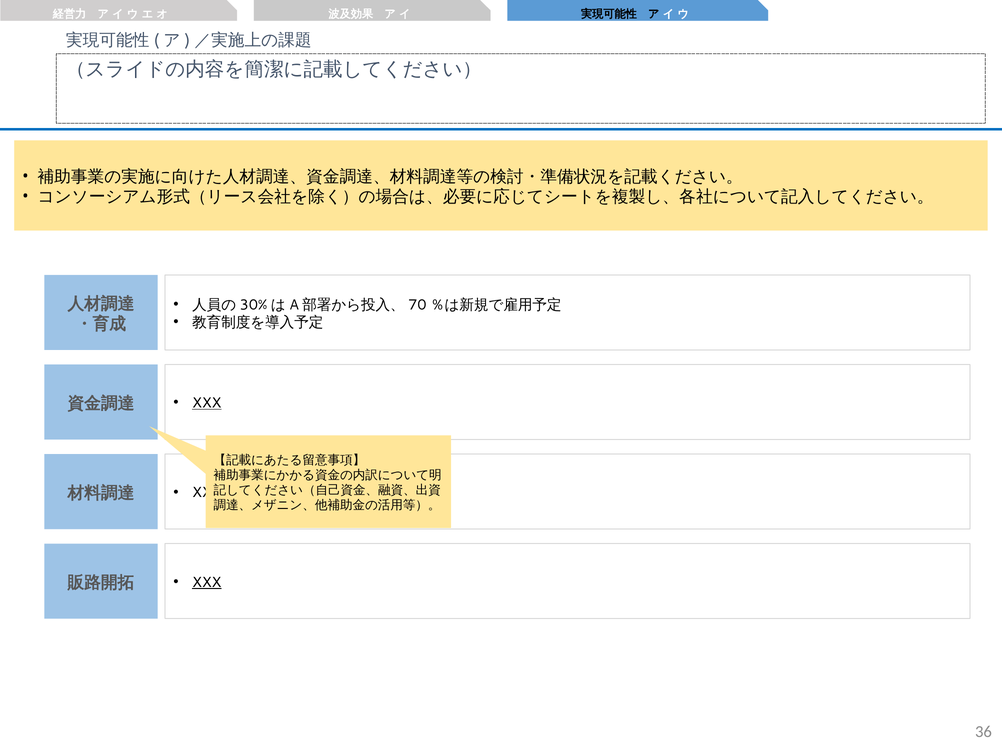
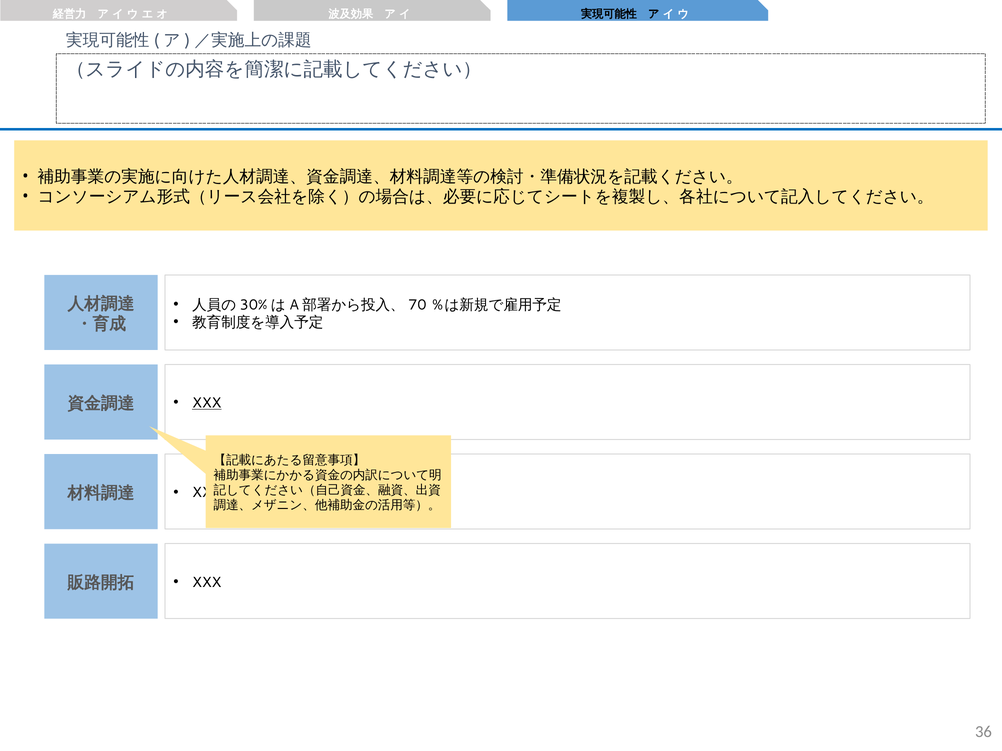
XXX underline: present -> none (207, 583)
